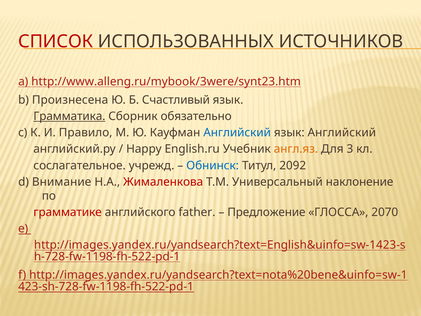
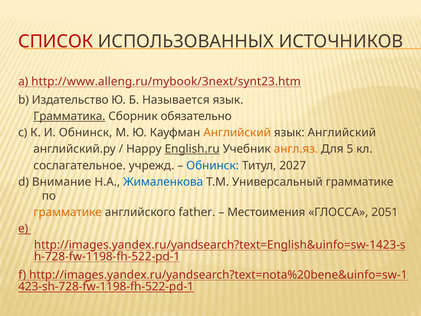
http://www.alleng.ru/mybook/3were/synt23.htm: http://www.alleng.ru/mybook/3were/synt23.htm -> http://www.alleng.ru/mybook/3next/synt23.htm (166, 81)
Произнесена: Произнесена -> Издательство (70, 100)
Счастливый: Счастливый -> Называется (176, 100)
И Правило: Правило -> Обнинск (86, 133)
Английский colour: blue -> orange (237, 133)
English.ru underline: none -> present (192, 149)
3: 3 -> 5 (350, 149)
2092: 2092 -> 2027 (293, 165)
Жималенкова colour: red -> blue (163, 182)
Универсальный наклонение: наклонение -> грамматике (360, 182)
грамматике colour: red -> orange (68, 212)
Предложение: Предложение -> Местоимения (266, 212)
2070: 2070 -> 2051 (385, 212)
